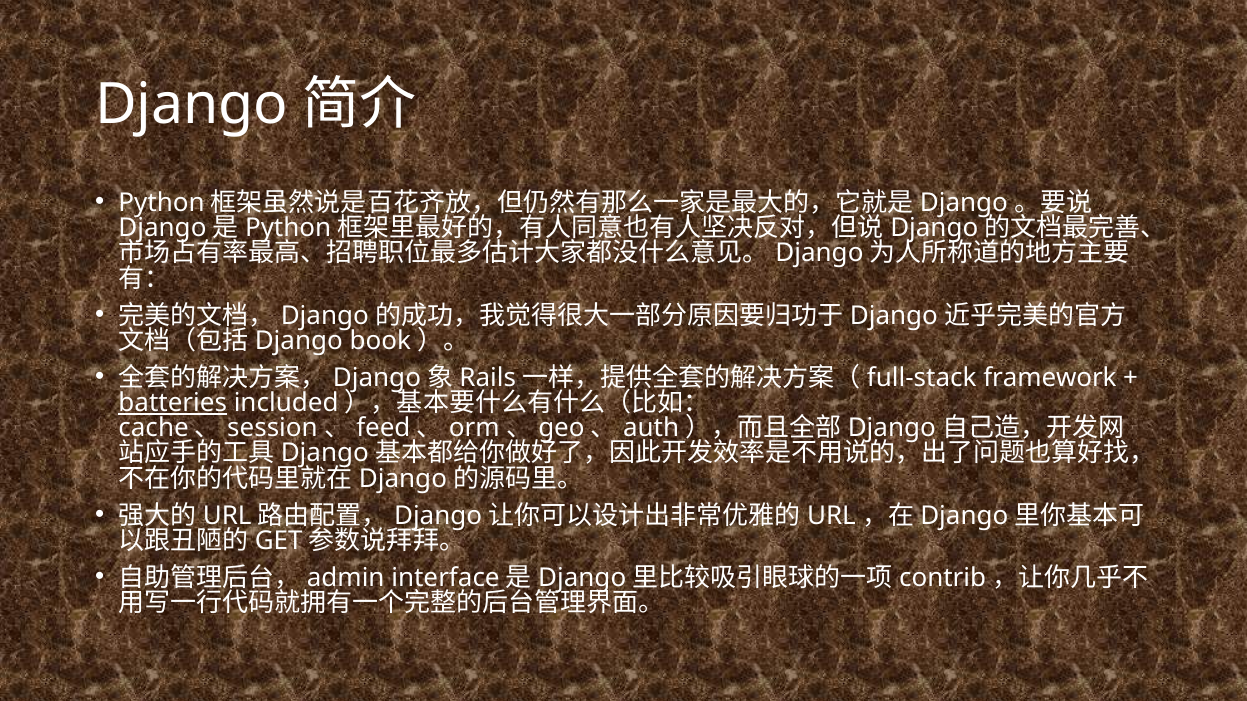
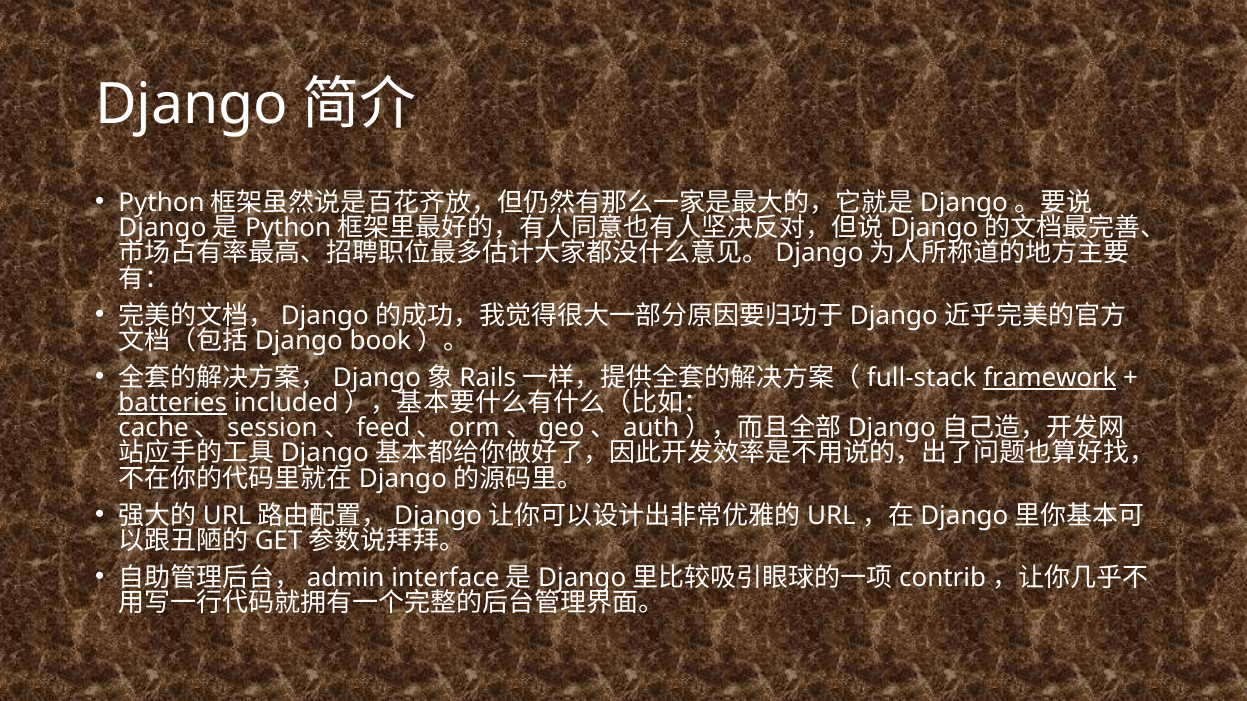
framework underline: none -> present (1050, 378)
